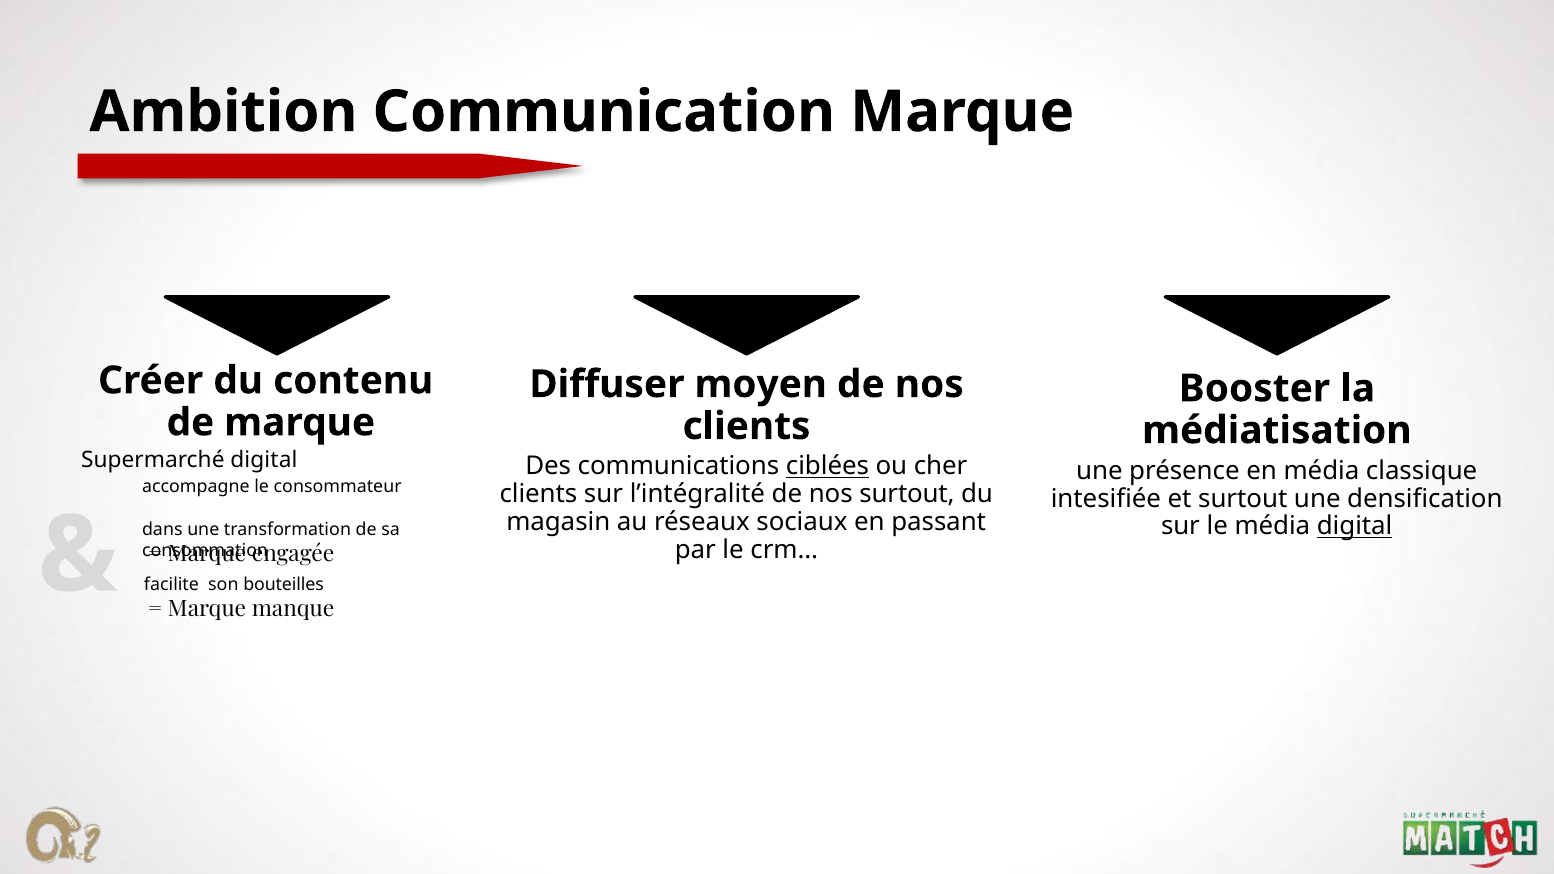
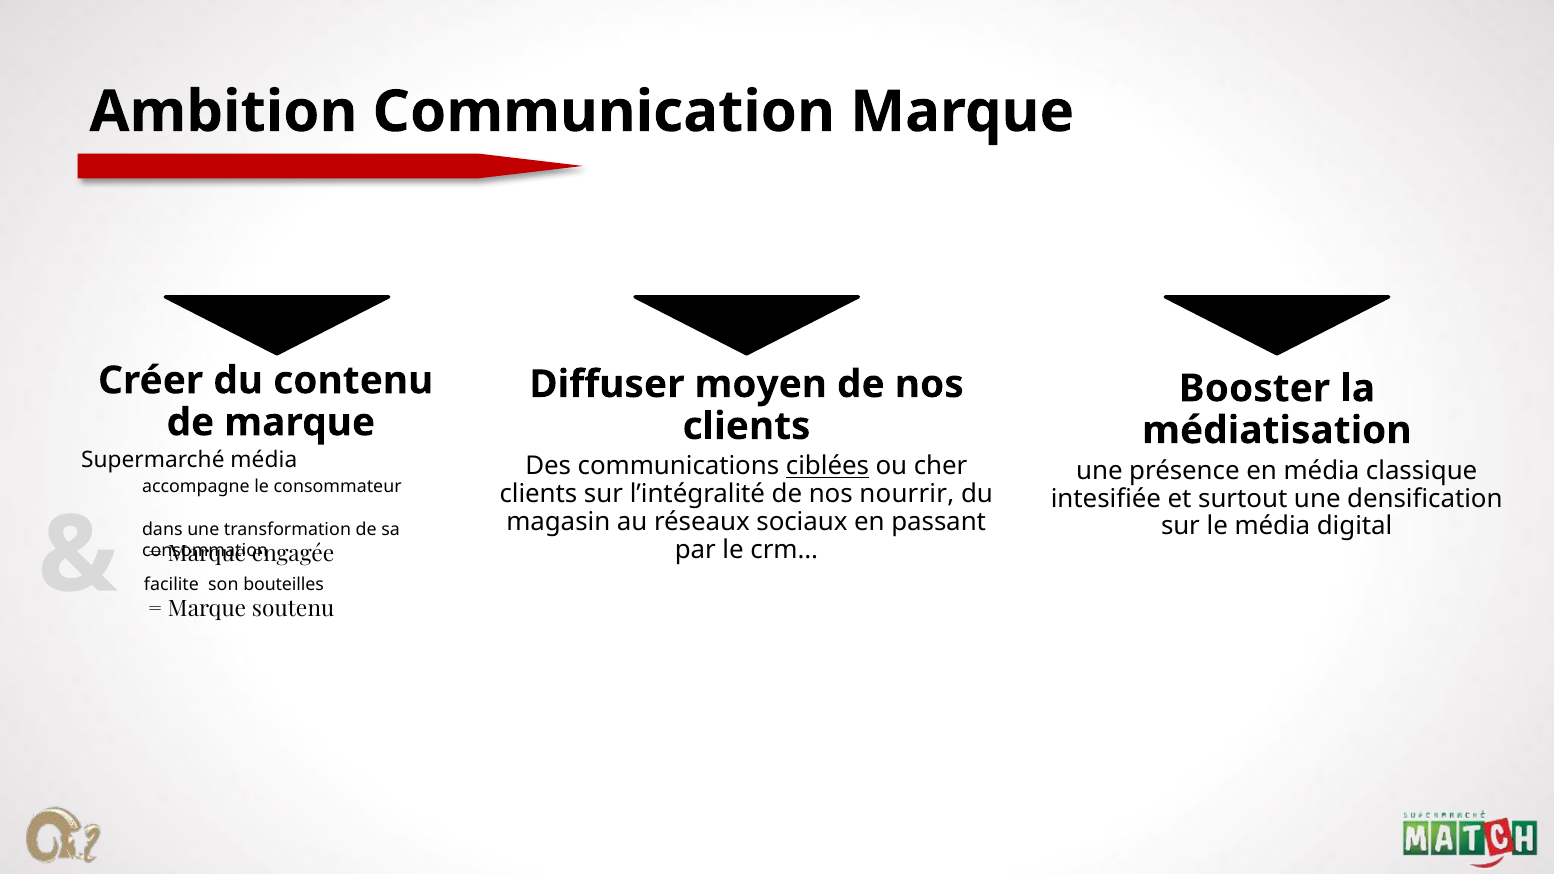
Supermarché digital: digital -> média (264, 460)
nos surtout: surtout -> nourrir (907, 494)
digital underline: present -> none (1355, 527)
manque: manque -> soutenu (293, 609)
